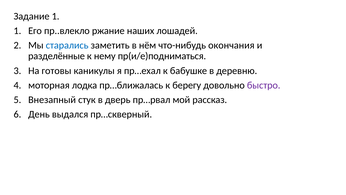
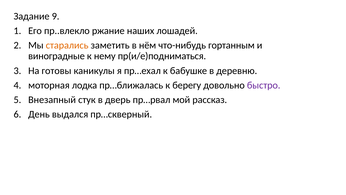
Задание 1: 1 -> 9 (56, 16)
старались colour: blue -> orange (67, 45)
окончания: окончания -> гортанным (231, 45)
разделённые: разделённые -> виноградные (56, 56)
